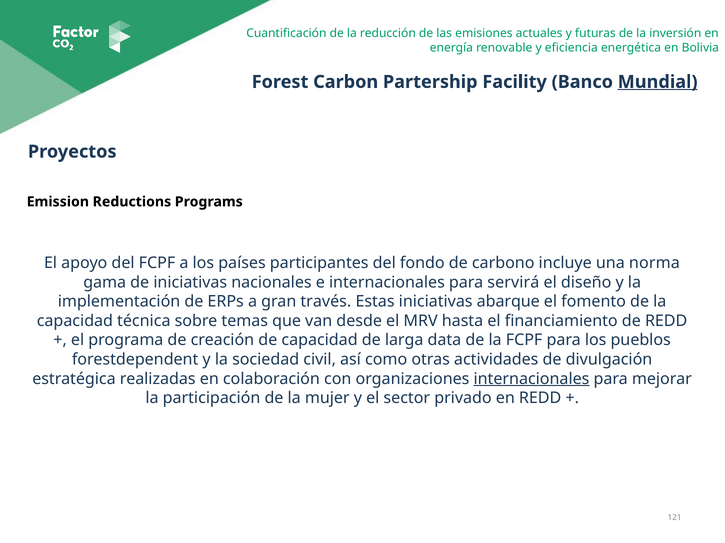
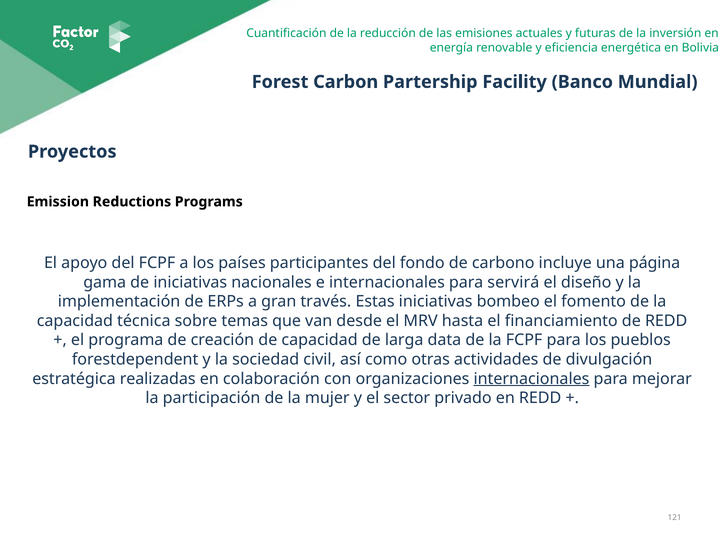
Mundial underline: present -> none (658, 82)
norma: norma -> página (655, 263)
abarque: abarque -> bombeo (508, 302)
